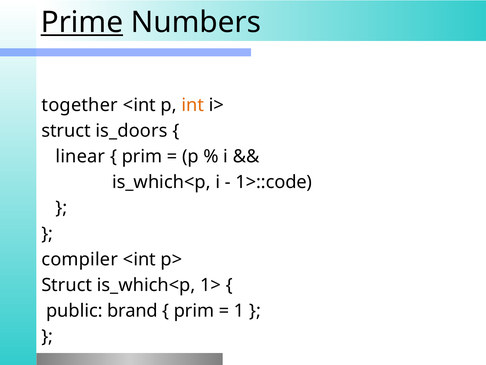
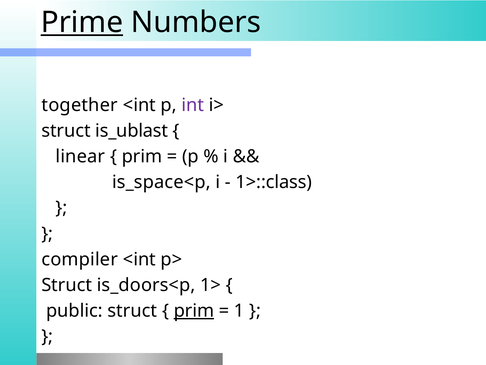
int colour: orange -> purple (193, 105)
is_doors: is_doors -> is_ublast (132, 131)
is_which<p: is_which<p -> is_space<p (161, 182)
1>::code: 1>::code -> 1>::class (274, 182)
Struct is_which<p: is_which<p -> is_doors<p (146, 285)
public brand: brand -> struct (132, 310)
prim underline: none -> present (194, 310)
